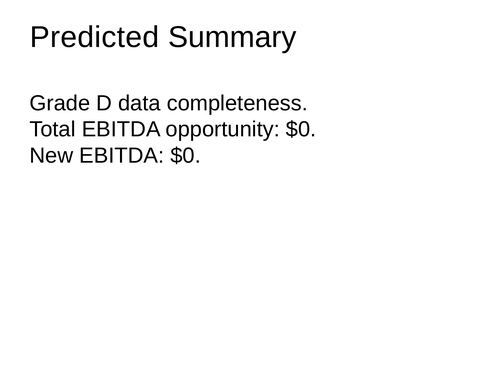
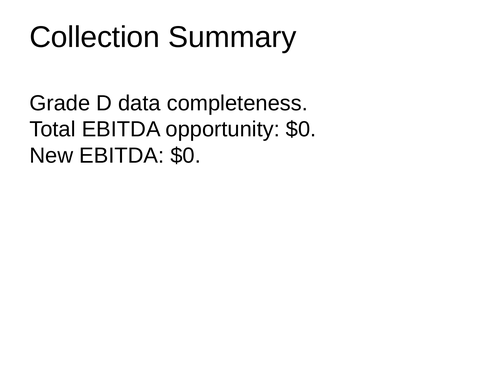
Predicted: Predicted -> Collection (95, 37)
